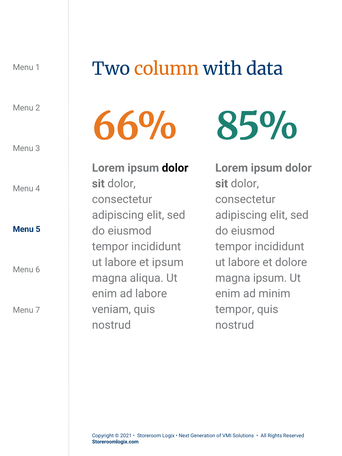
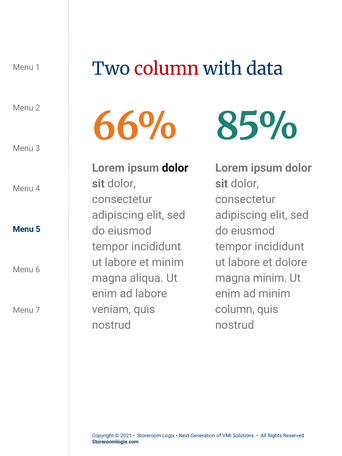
column colour: orange -> red (166, 69)
et ipsum: ipsum -> minim (168, 262)
magna ipsum: ipsum -> minim (270, 278)
tempor: tempor -> column (235, 309)
